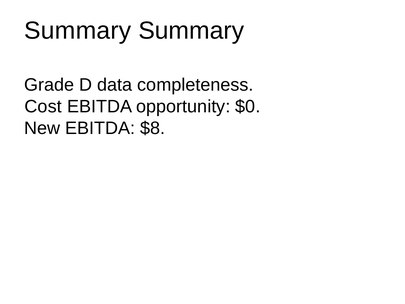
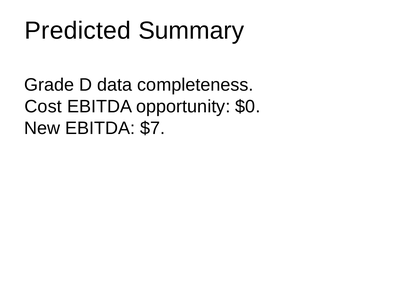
Summary: Summary -> Predicted (78, 31)
$8: $8 -> $7 (153, 128)
